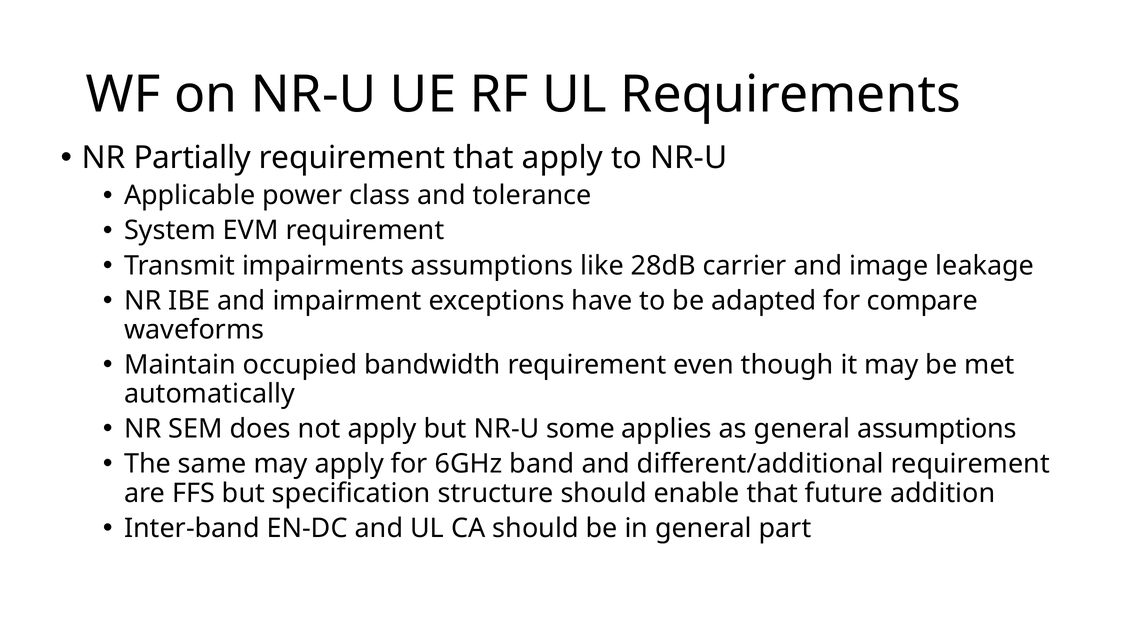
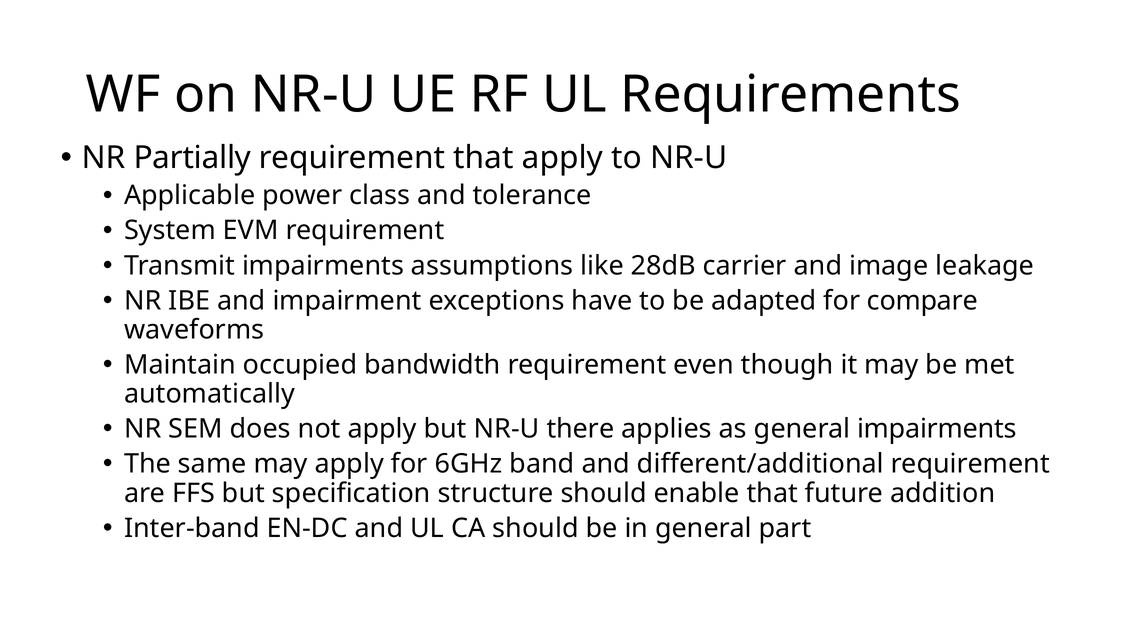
some: some -> there (580, 429)
general assumptions: assumptions -> impairments (937, 429)
